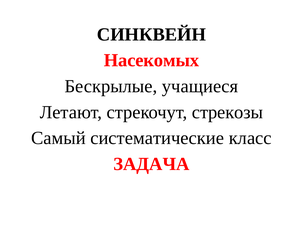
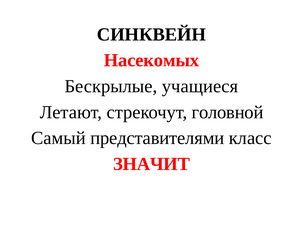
стрекозы: стрекозы -> головной (228, 112)
систематические: систематические -> представителями (157, 138)
ЗАДАЧА: ЗАДАЧА -> ЗНАЧИТ (152, 164)
